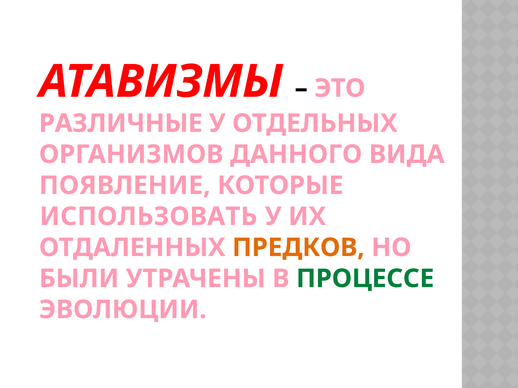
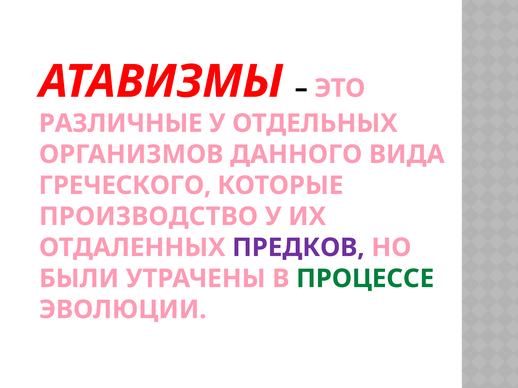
ПОЯВЛЕНИЕ: ПОЯВЛЕНИЕ -> ГРЕЧЕСКОГО (125, 186)
ИСПОЛЬЗОВАТЬ: ИСПОЛЬЗОВАТЬ -> ПРОИЗВОДСТВО (148, 217)
ПРЕДКОВ colour: orange -> purple (298, 248)
